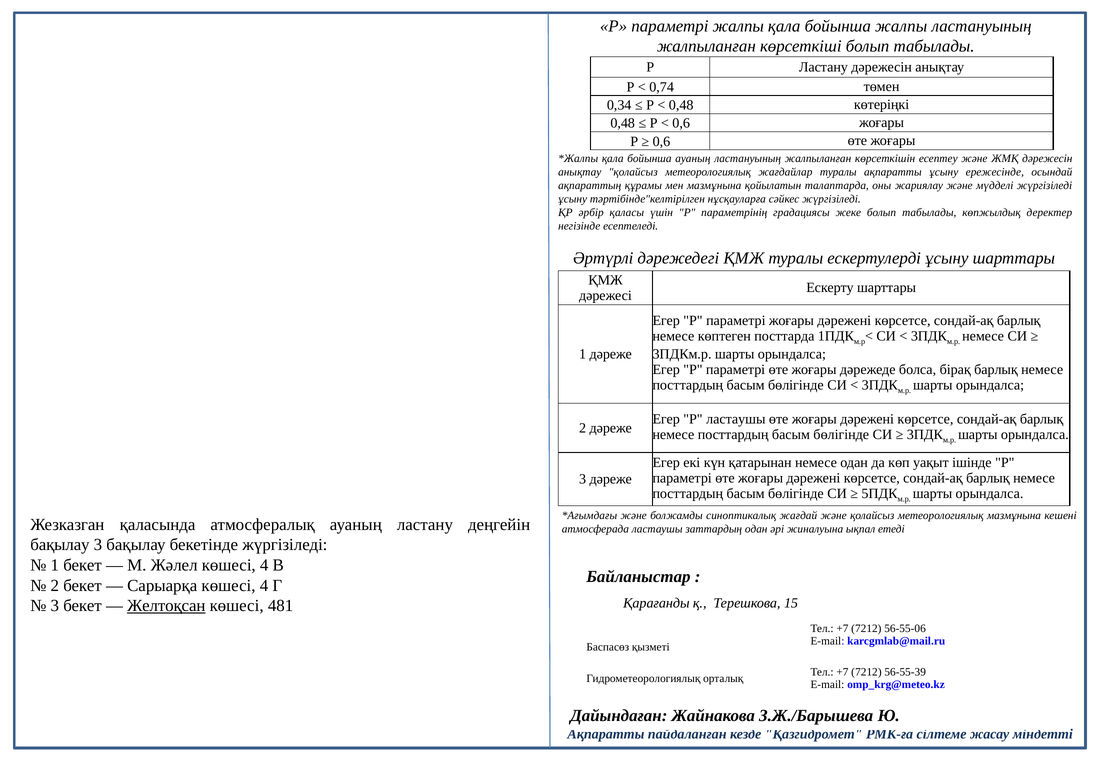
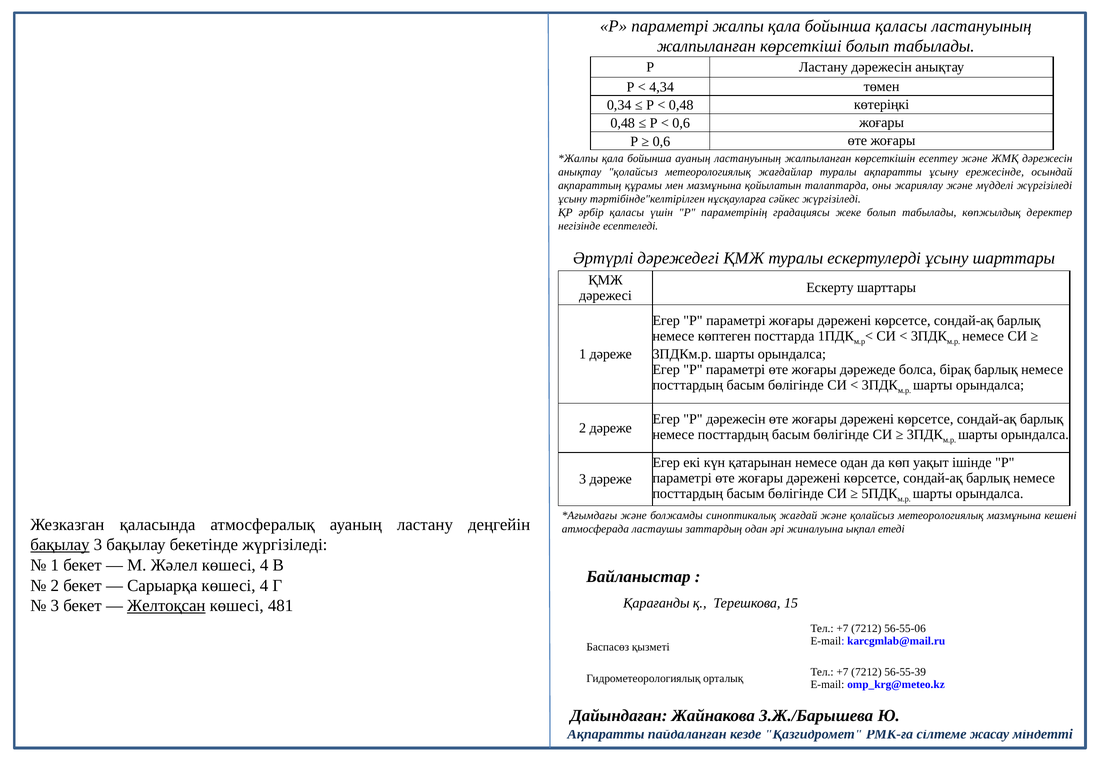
бойынша жалпы: жалпы -> қаласы (901, 26)
0,74: 0,74 -> 4,34 (662, 87)
Р ластаушы: ластаушы -> дәрежесін (736, 419)
бақылау underline: none -> present (60, 545)
